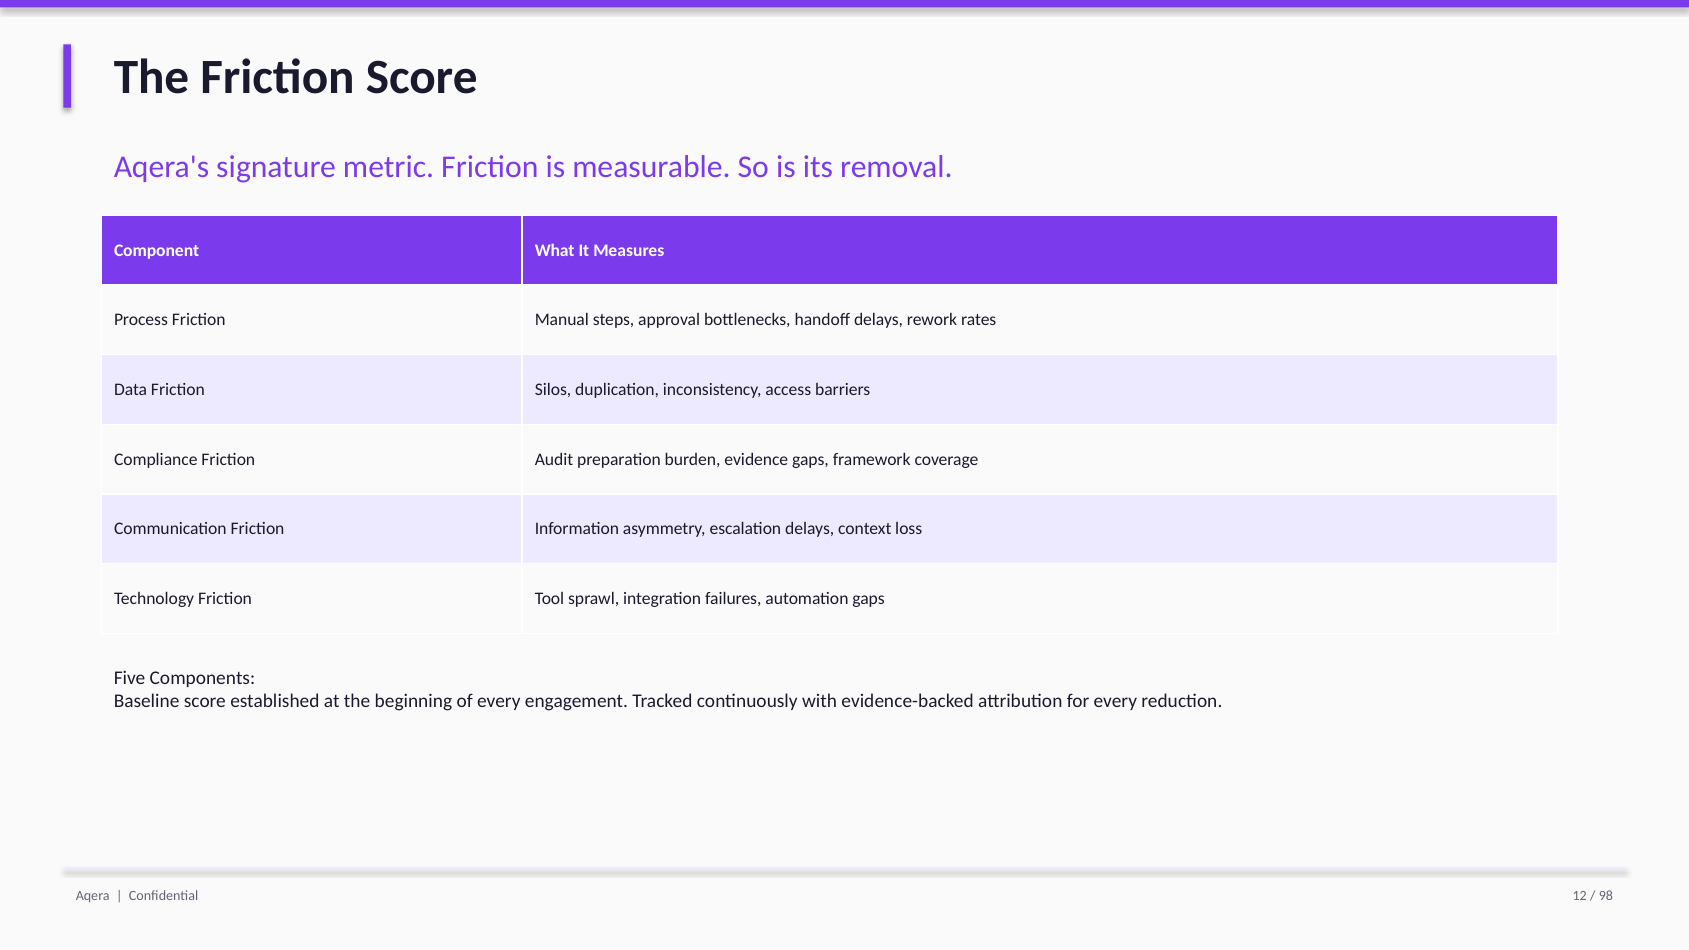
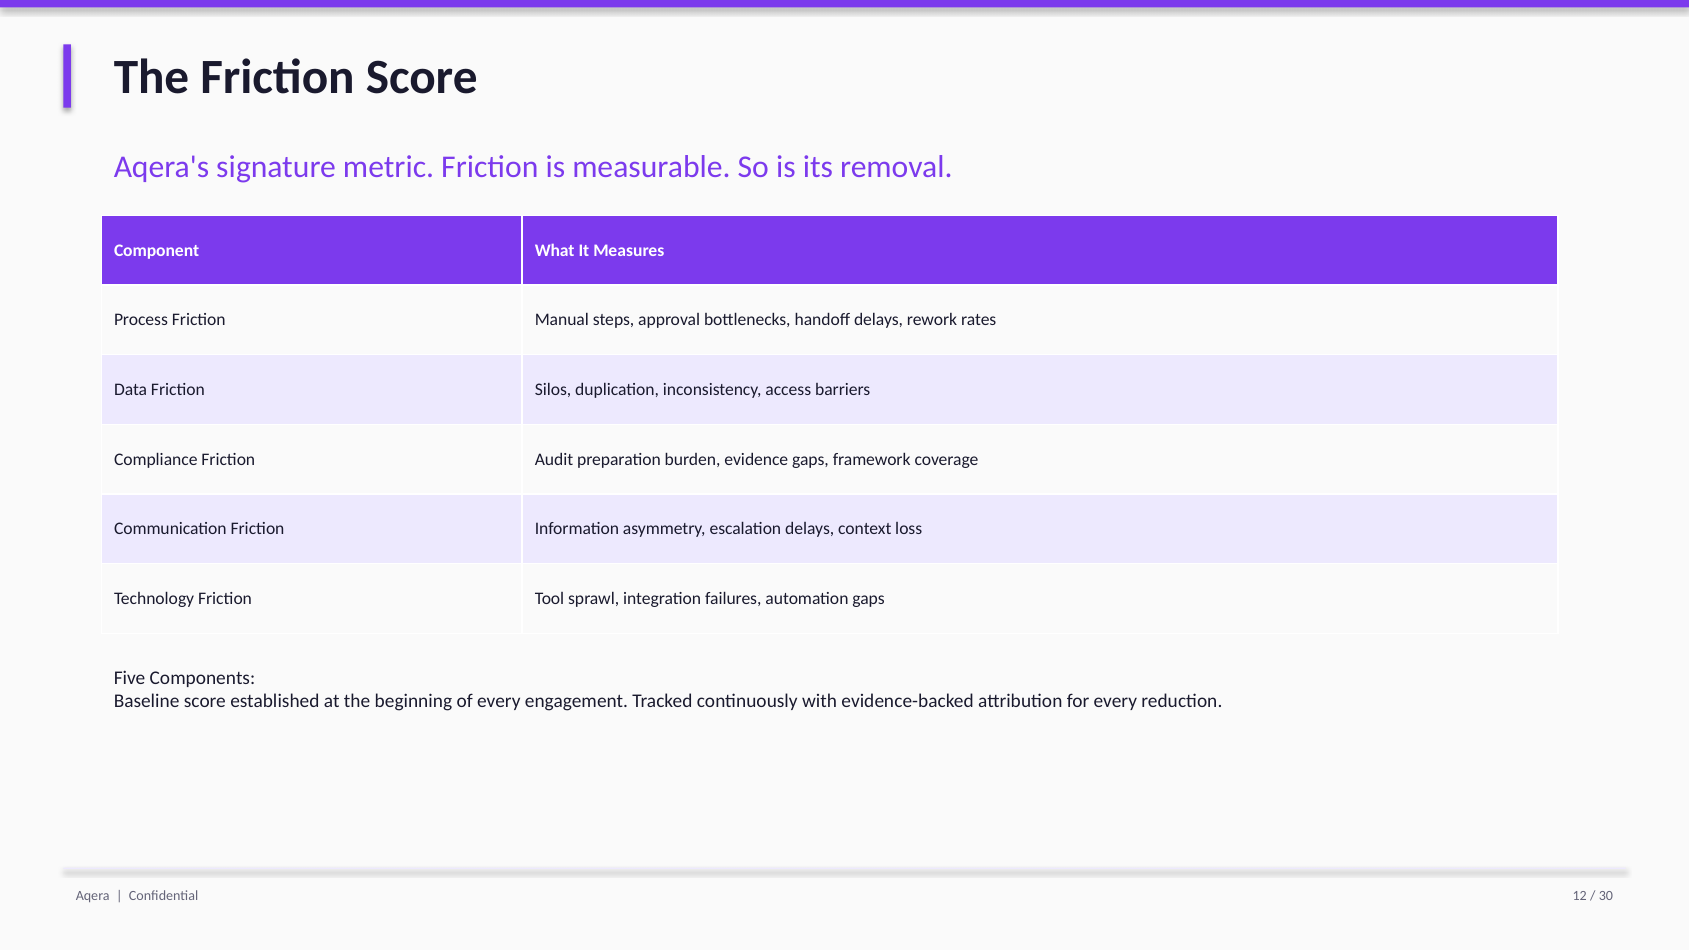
98: 98 -> 30 (1606, 896)
